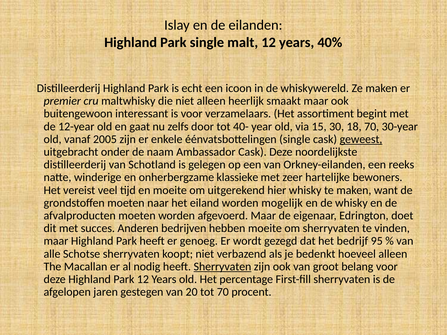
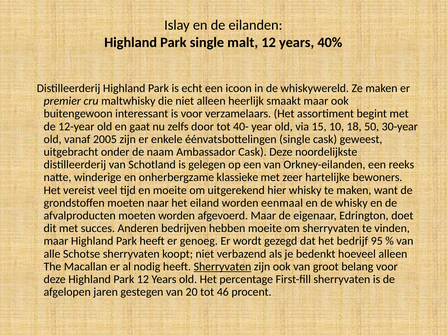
30: 30 -> 10 (337, 127)
18 70: 70 -> 50 (372, 127)
geweest underline: present -> none (361, 139)
mogelijk: mogelijk -> eenmaal (282, 203)
tot 70: 70 -> 46 (223, 292)
